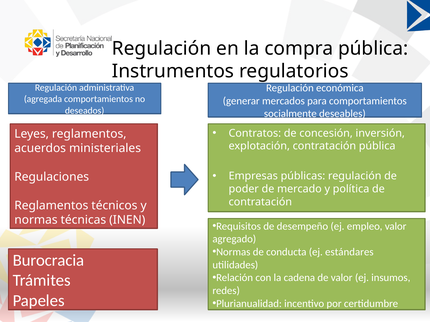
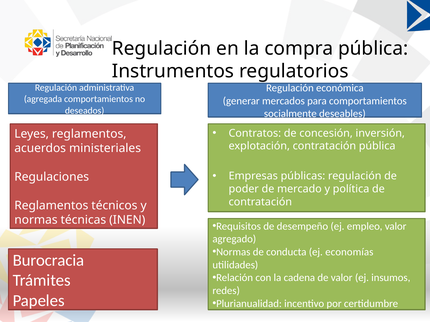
estándares: estándares -> economías (349, 252)
